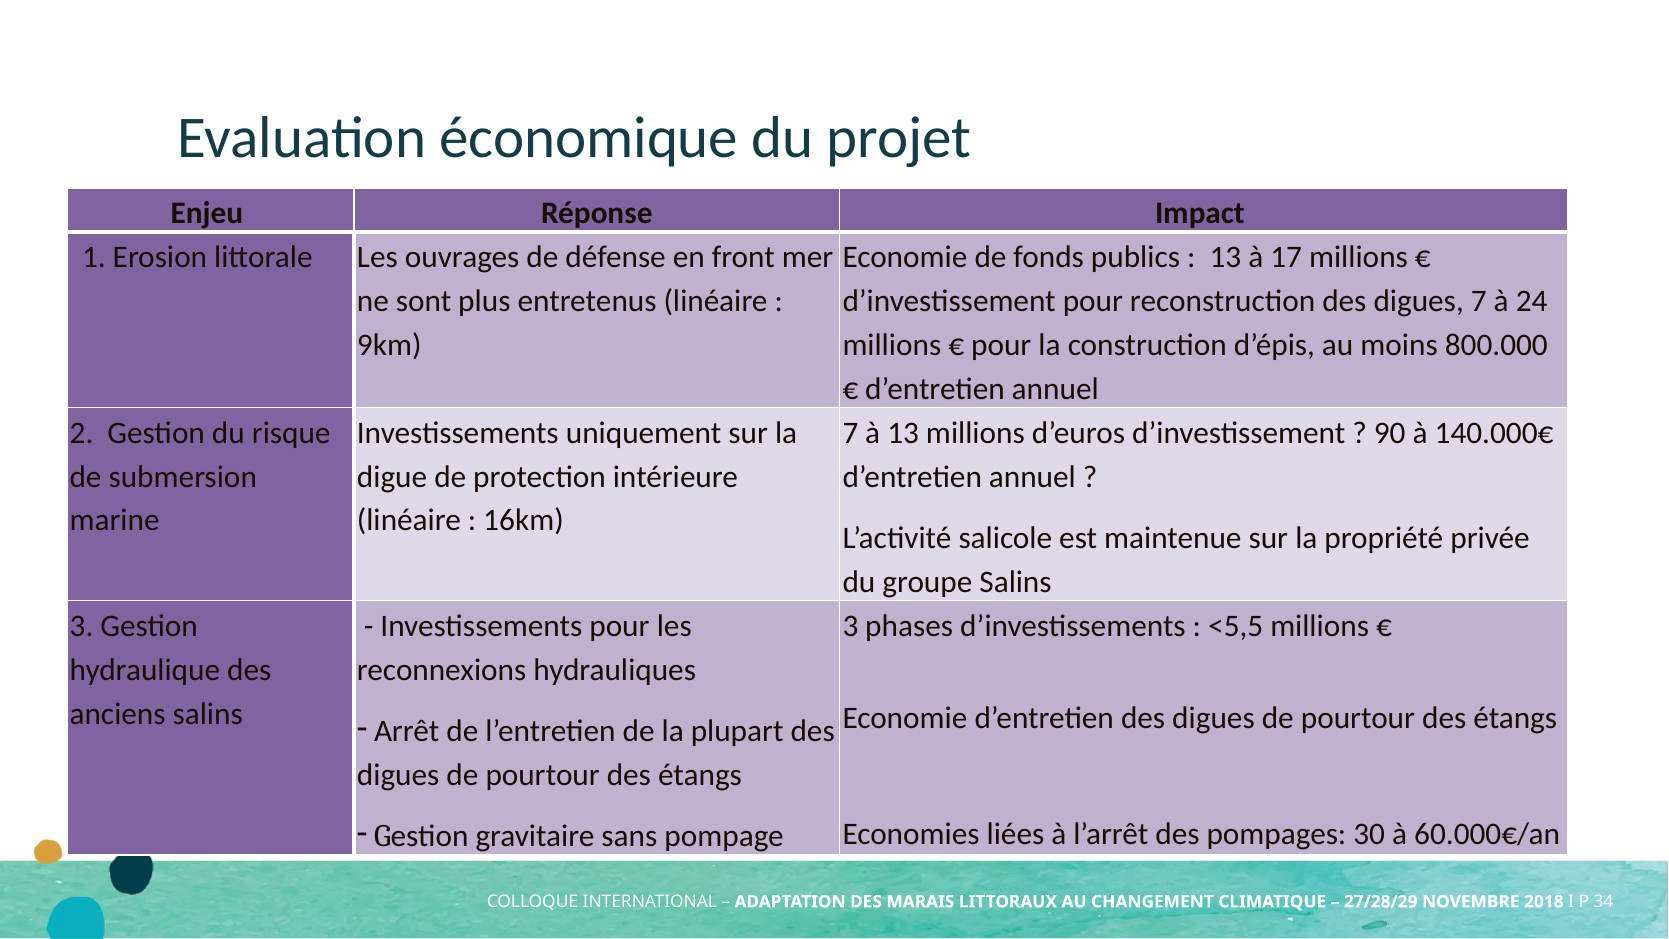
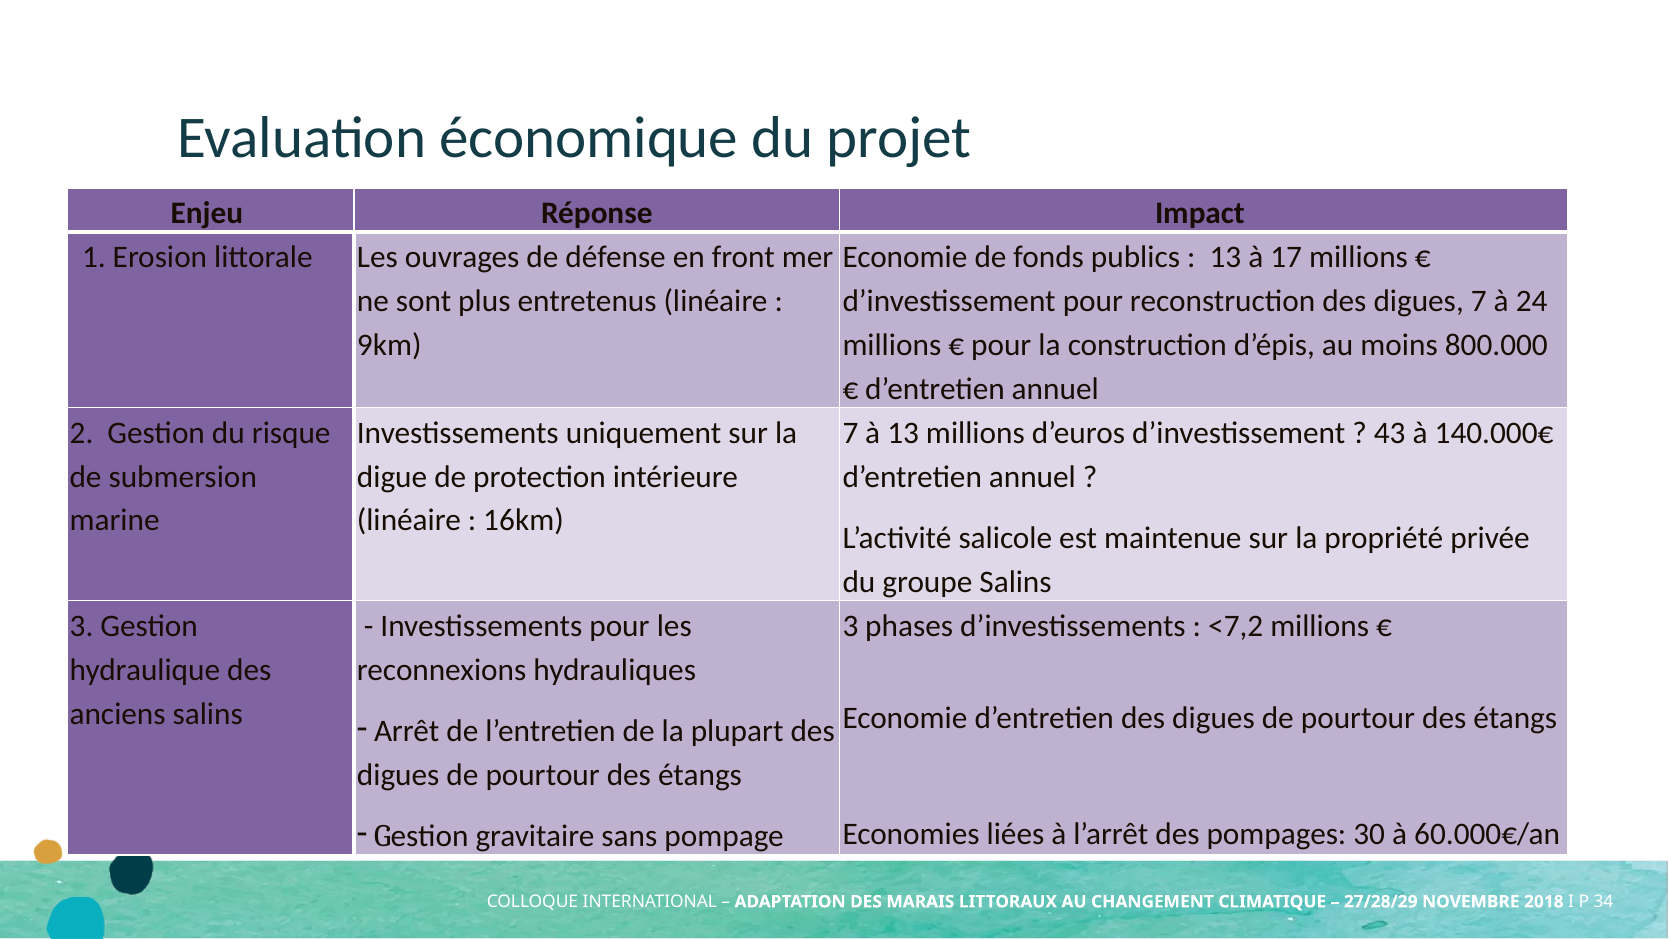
90: 90 -> 43 (1390, 433)
<5,5: <5,5 -> <7,2 (1236, 626)
